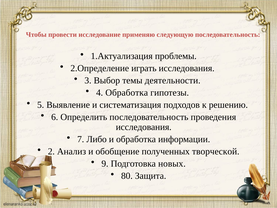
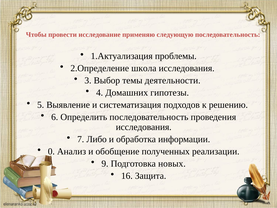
играть: играть -> школа (144, 68)
4 Обработка: Обработка -> Домашних (127, 93)
2: 2 -> 0 (51, 151)
творческой: творческой -> реализации (216, 151)
80: 80 -> 16 (127, 176)
